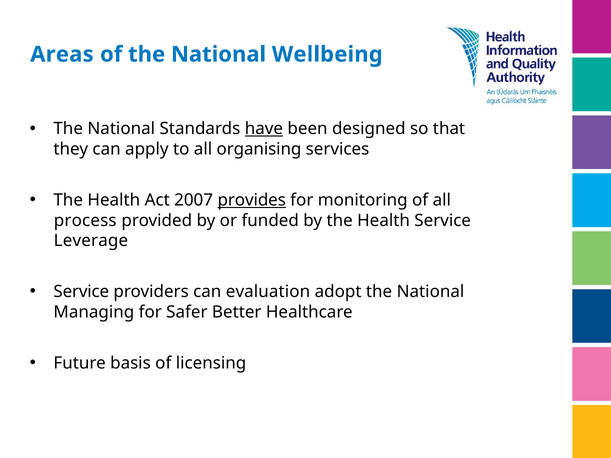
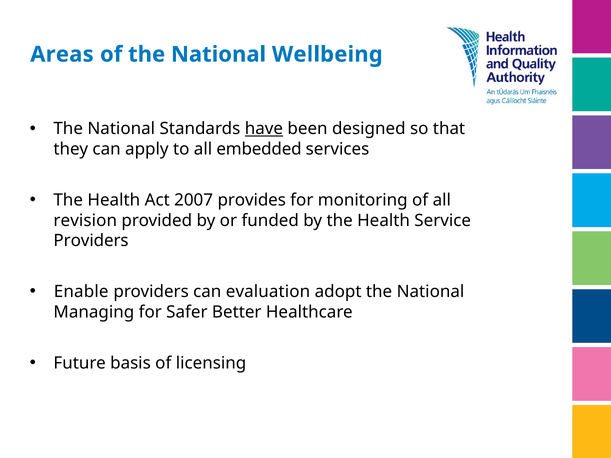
organising: organising -> embedded (259, 149)
provides underline: present -> none (252, 200)
process: process -> revision (85, 221)
Leverage: Leverage -> Providers (91, 241)
Service: Service -> Enable (81, 292)
